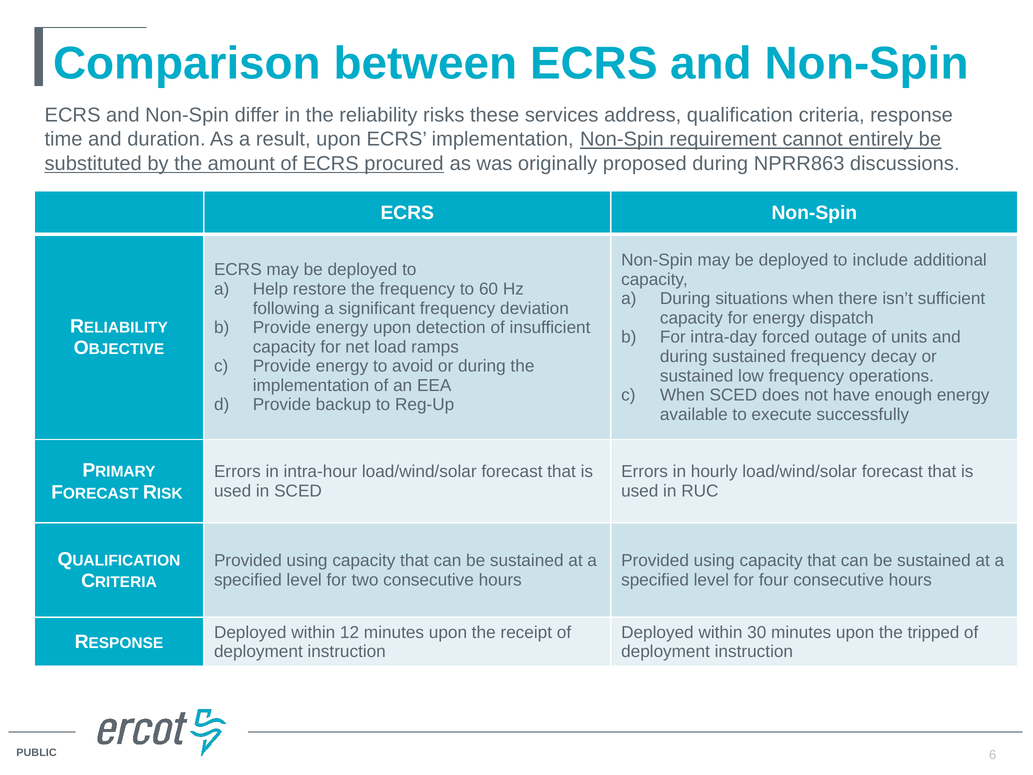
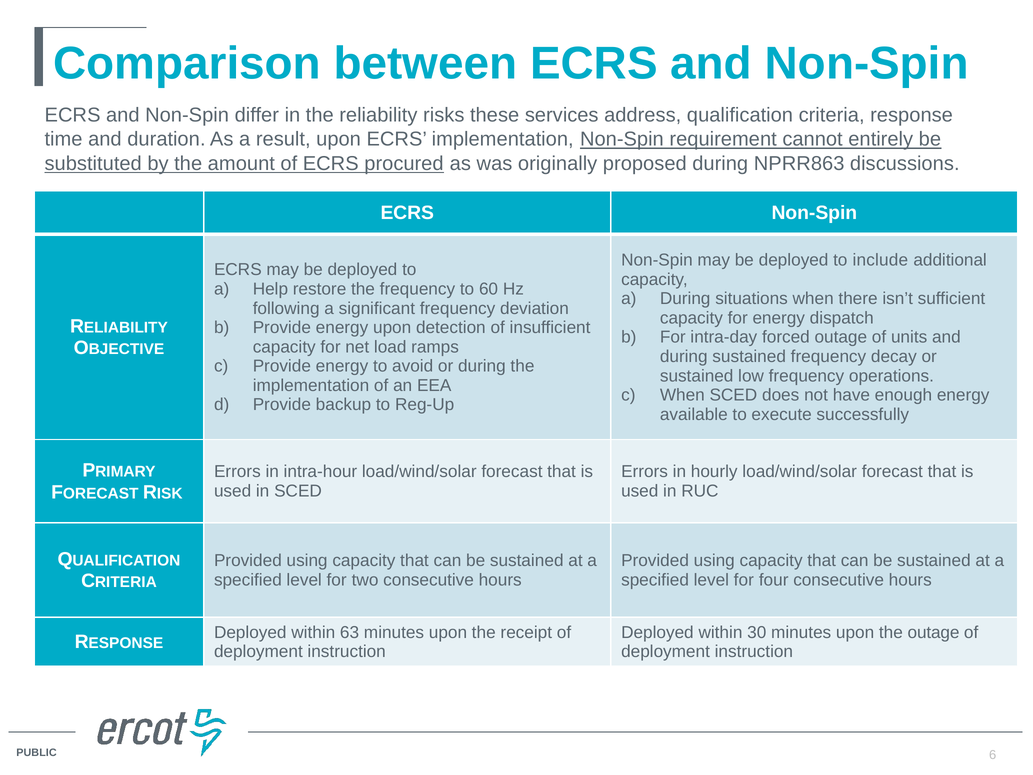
12: 12 -> 63 (350, 632)
the tripped: tripped -> outage (934, 632)
